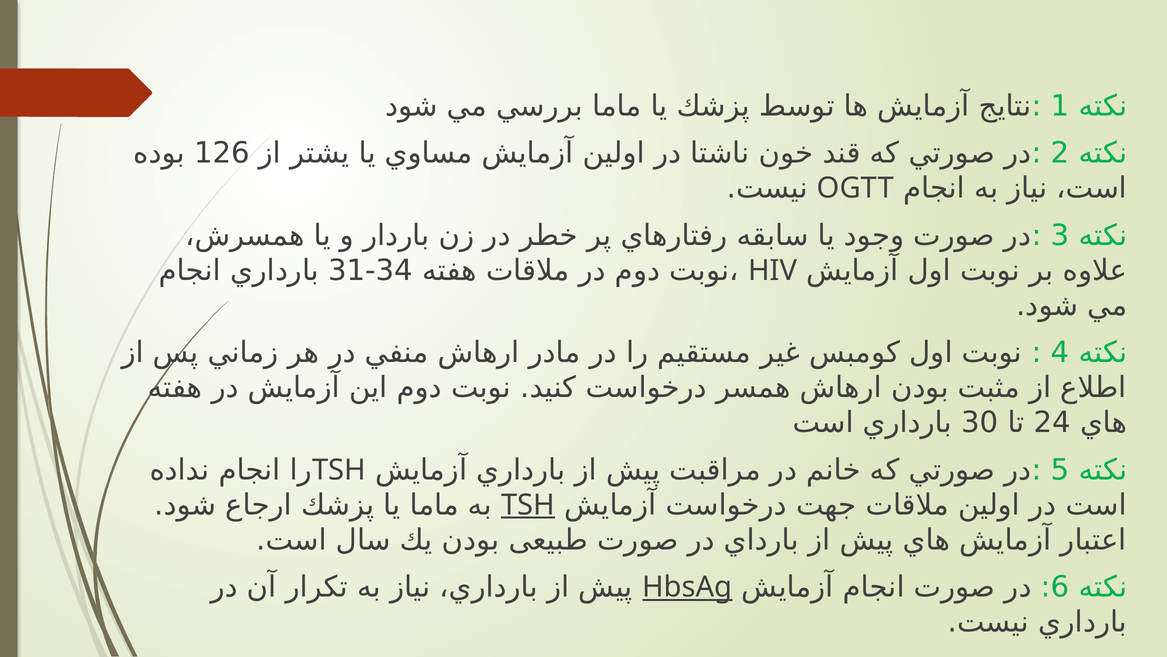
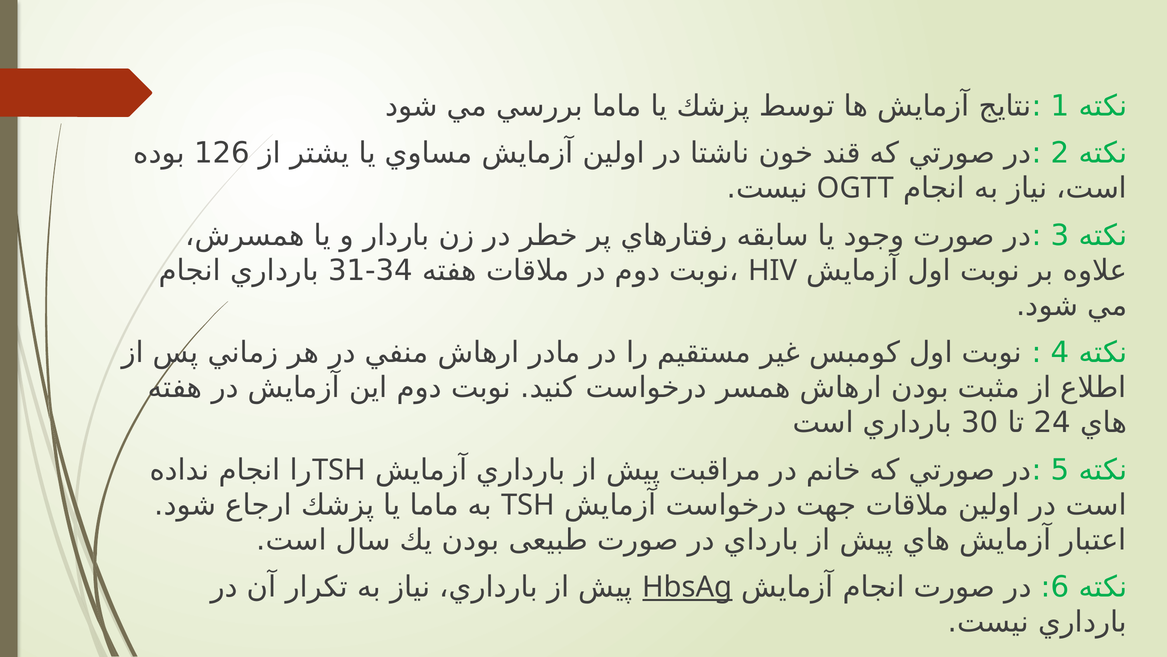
TSH underline: present -> none (528, 505)
